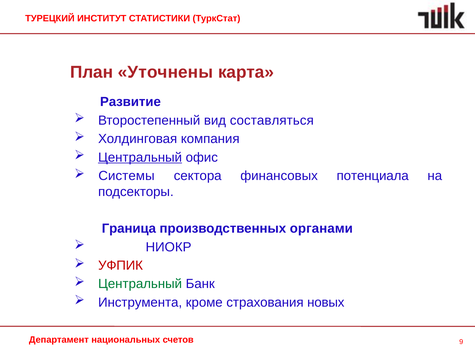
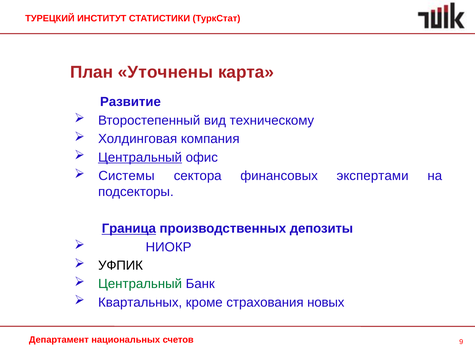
составляться: составляться -> техническому (272, 121)
потенциала: потенциала -> экспертами (373, 176)
Граница underline: none -> present (129, 229)
органами: органами -> депозиты (321, 229)
УФПИК colour: red -> black (121, 266)
Инструмента: Инструмента -> Квартальных (140, 303)
